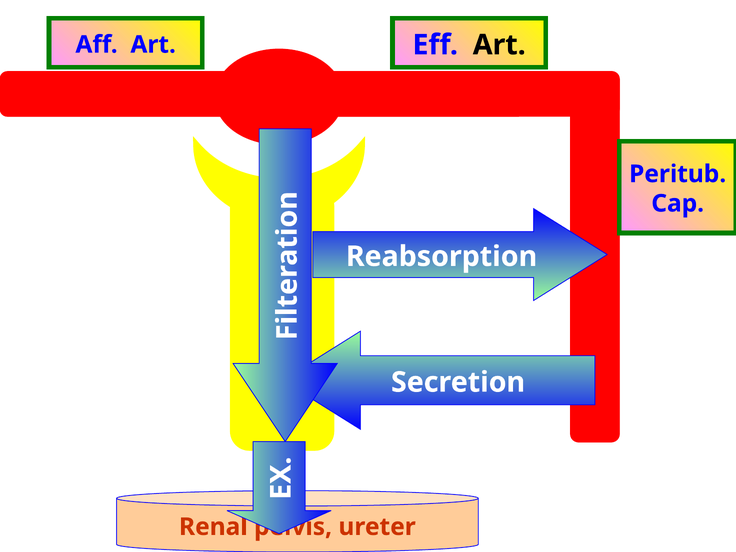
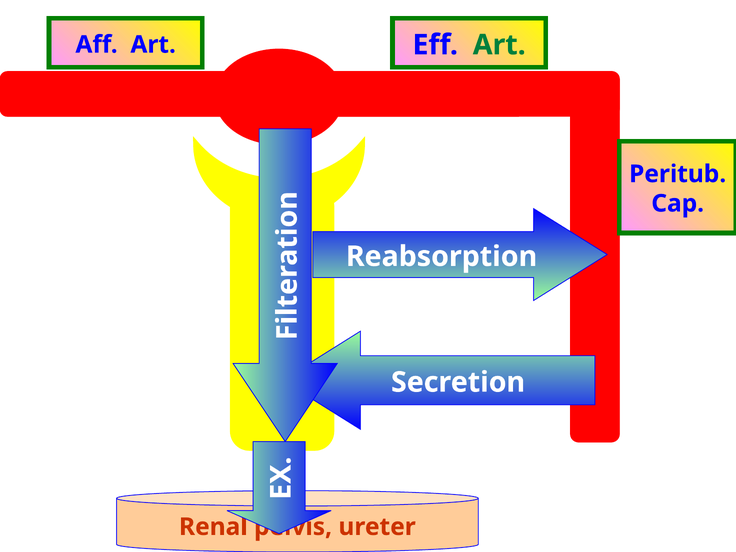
Art colour: black -> green (499, 45)
